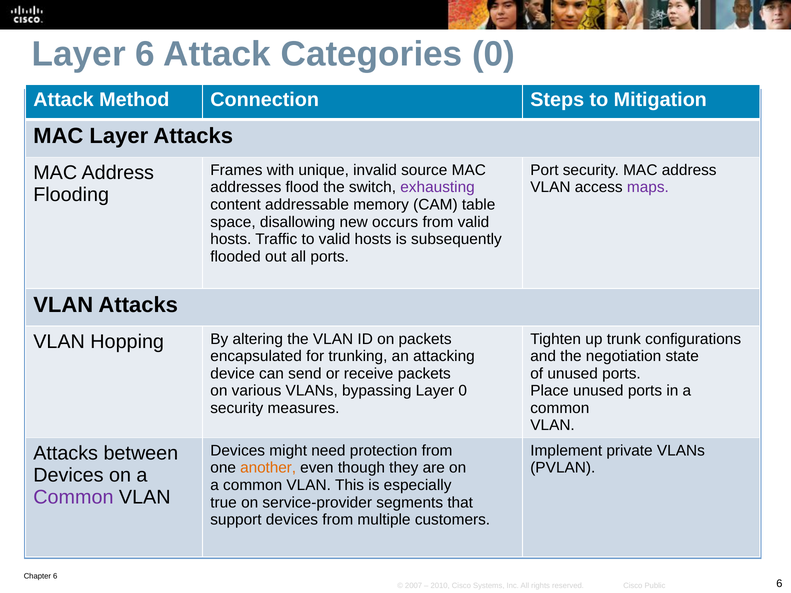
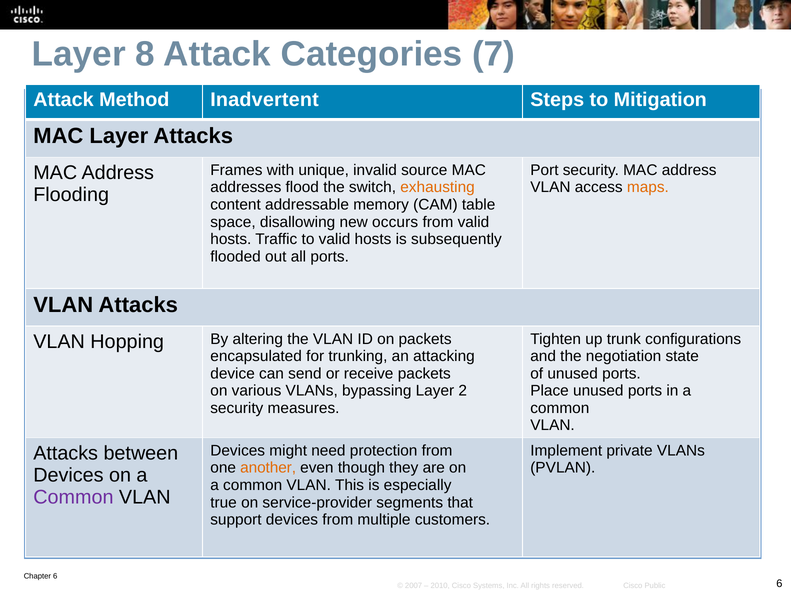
Layer 6: 6 -> 8 (145, 54)
Categories 0: 0 -> 7 (494, 54)
Connection: Connection -> Inadvertent (265, 100)
exhausting colour: purple -> orange (438, 187)
maps colour: purple -> orange (648, 187)
Layer 0: 0 -> 2 (463, 391)
